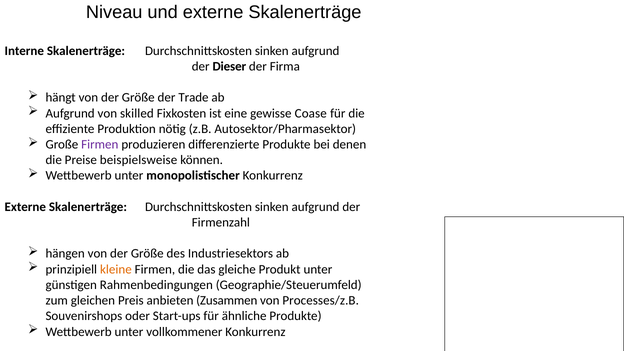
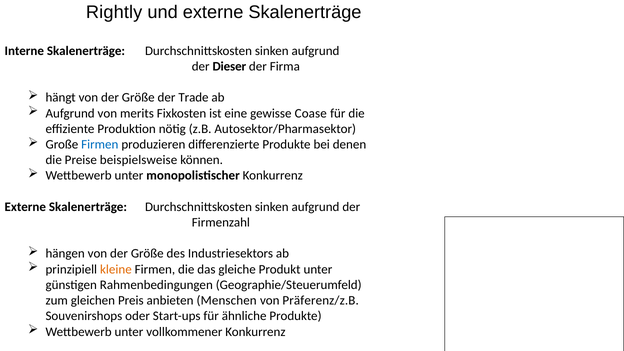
Niveau: Niveau -> Rightly (114, 12)
skilled: skilled -> merits (137, 113)
Firmen colour: purple -> blue (100, 144)
Zusammen: Zusammen -> Menschen (227, 301)
Processes/z.B: Processes/z.B -> Präferenz/z.B (321, 301)
